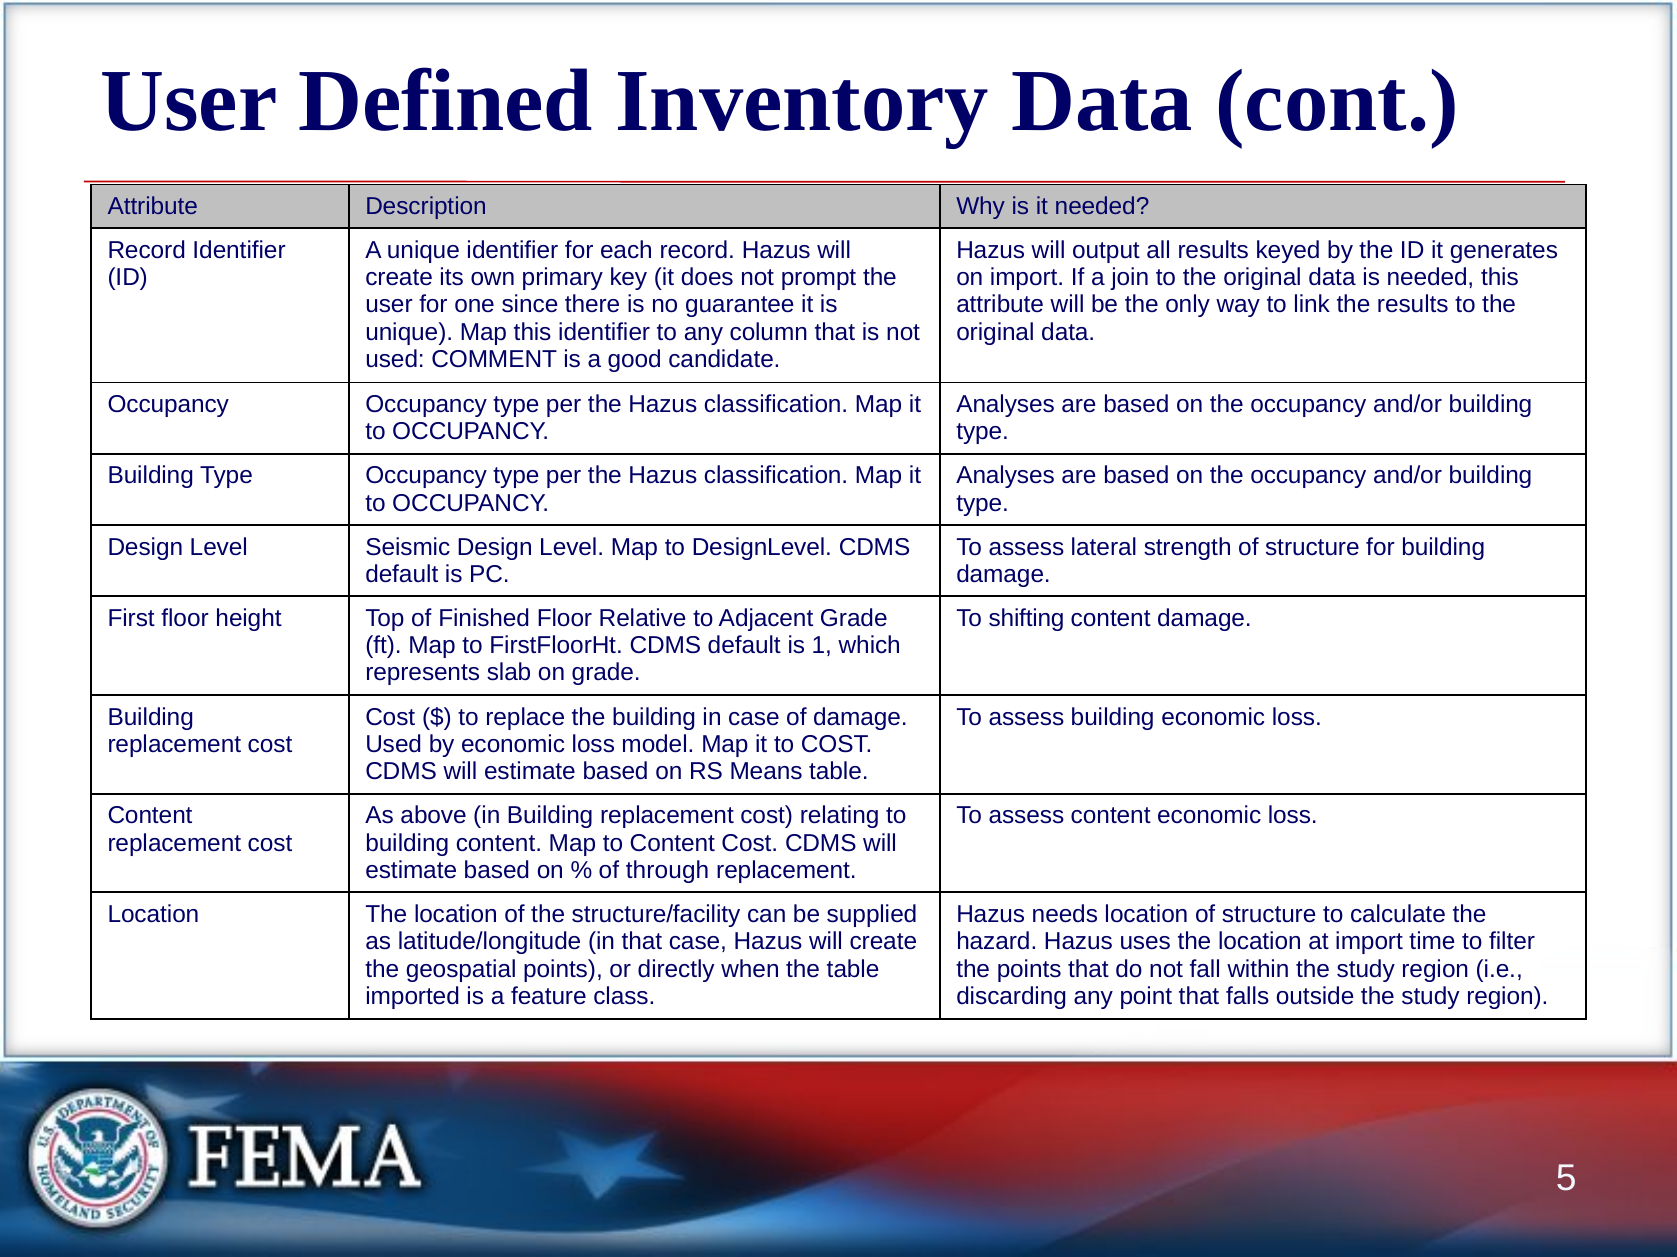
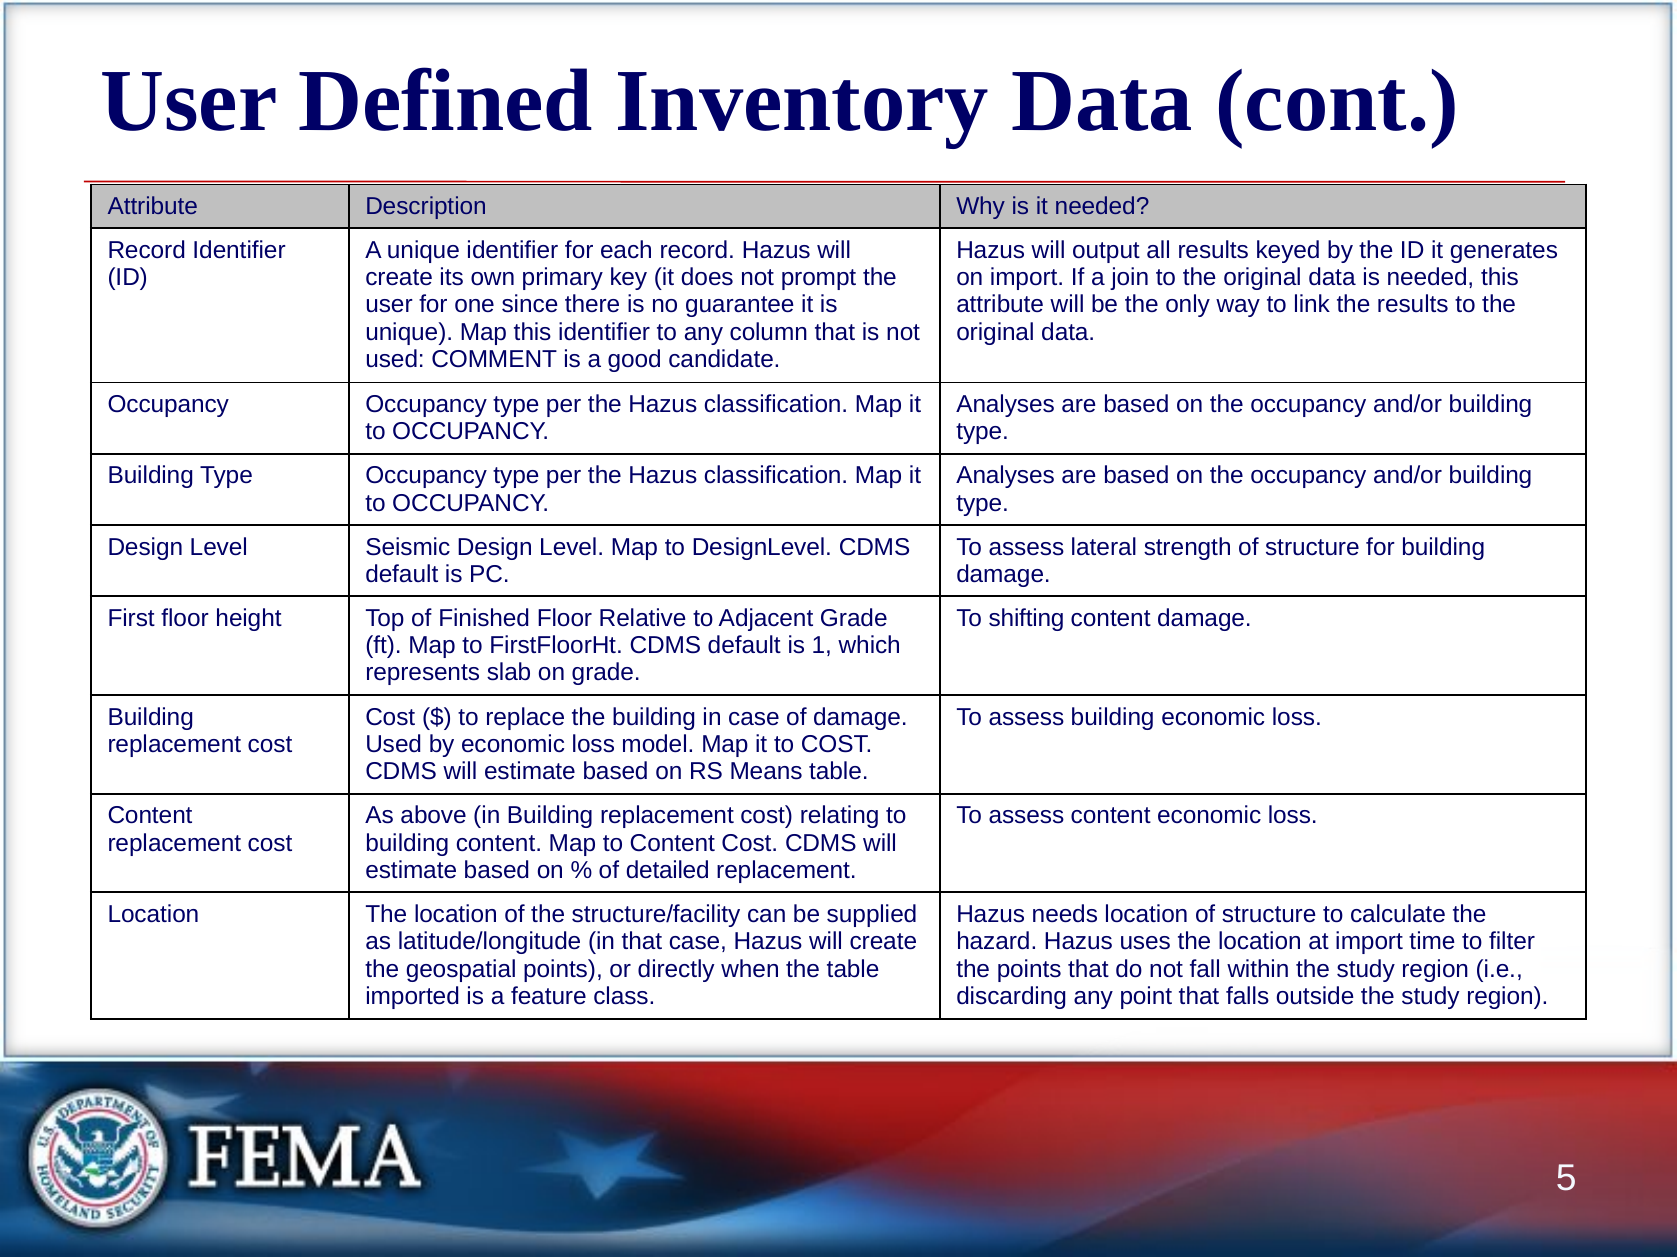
through: through -> detailed (668, 871)
